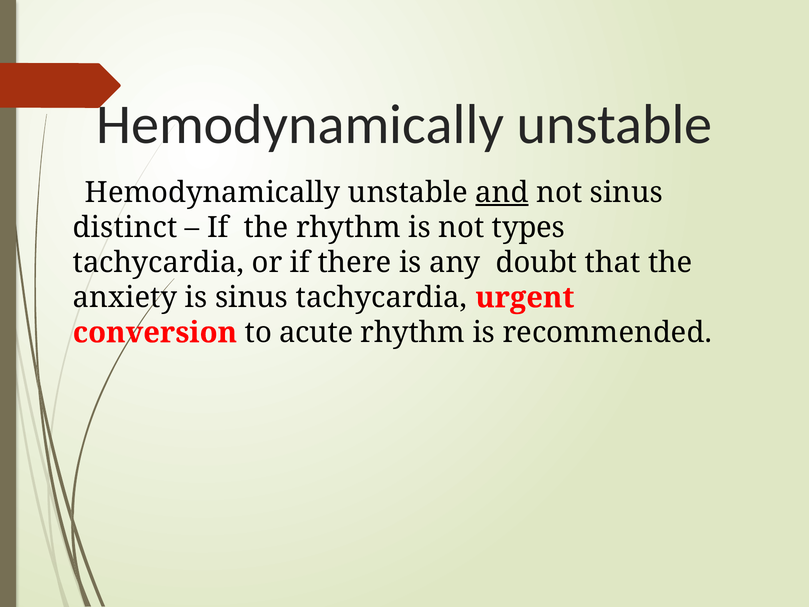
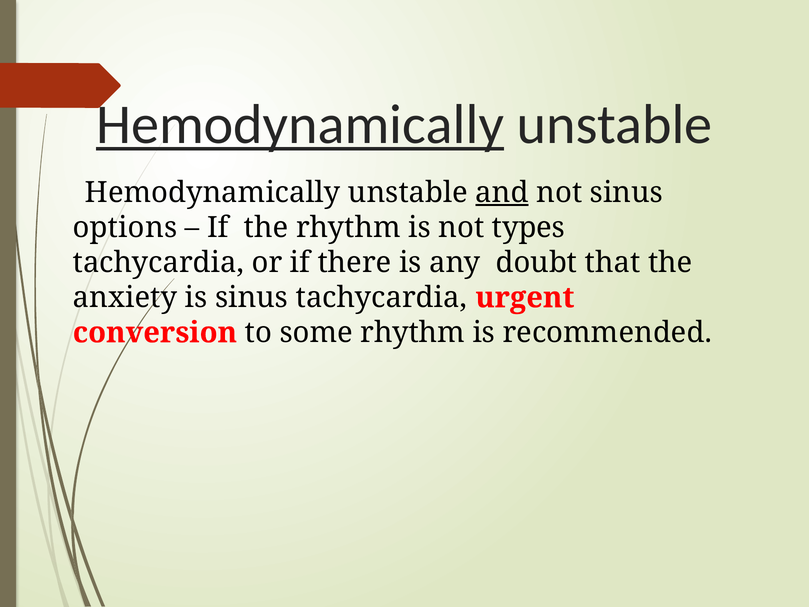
Hemodynamically underline: none -> present (300, 125)
distinct: distinct -> options (125, 227)
acute: acute -> some (316, 333)
